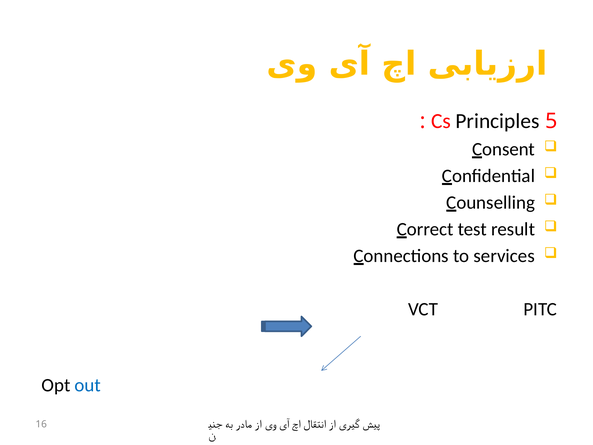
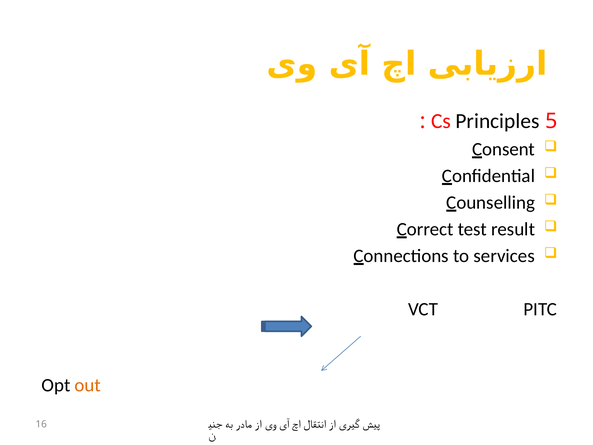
out colour: blue -> orange (88, 385)
